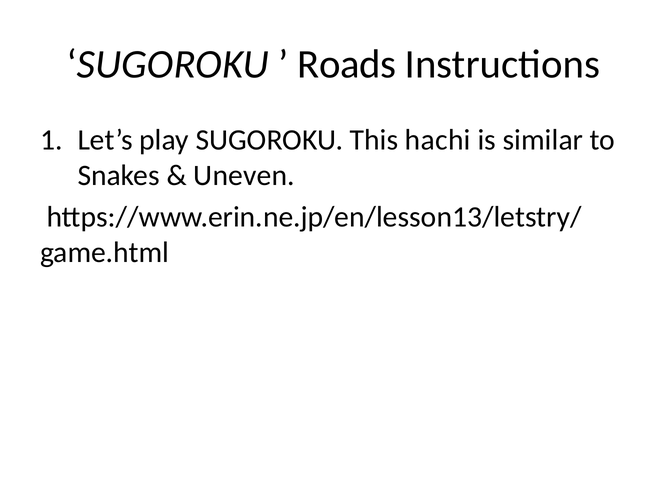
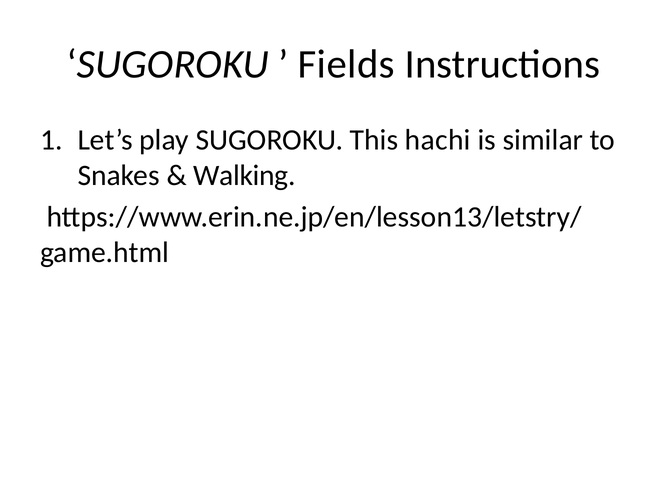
Roads: Roads -> Fields (346, 65)
Uneven: Uneven -> Walking (244, 176)
